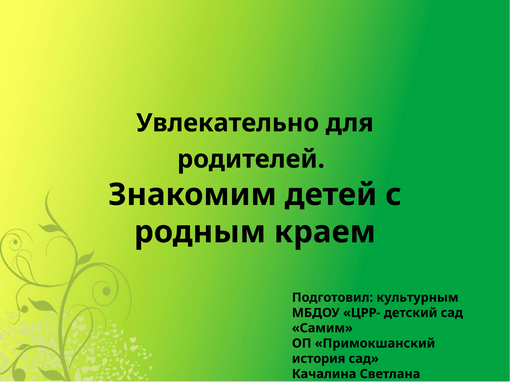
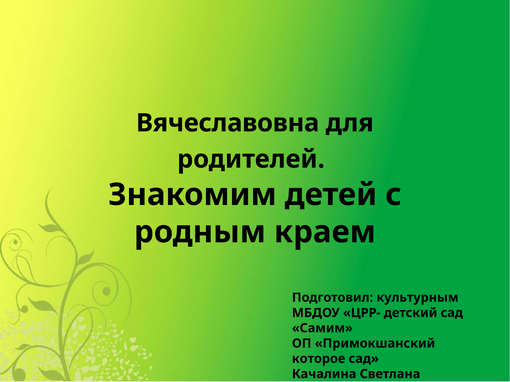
Увлекательно: Увлекательно -> Вячеславовна (228, 123)
история: история -> которое (319, 359)
